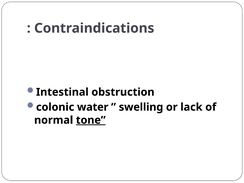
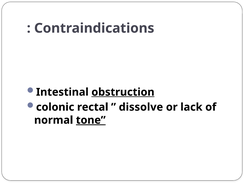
obstruction underline: none -> present (123, 92)
water: water -> rectal (93, 107)
swelling: swelling -> dissolve (141, 107)
